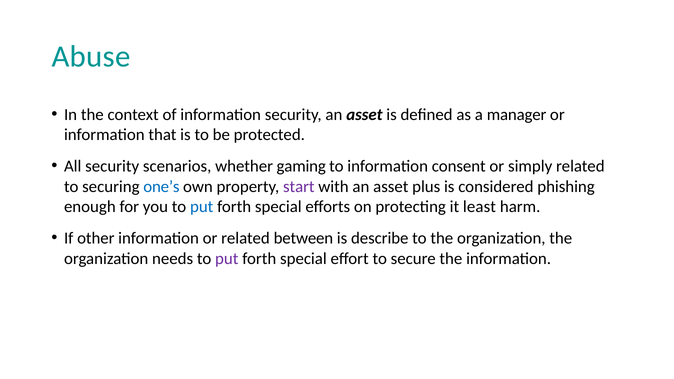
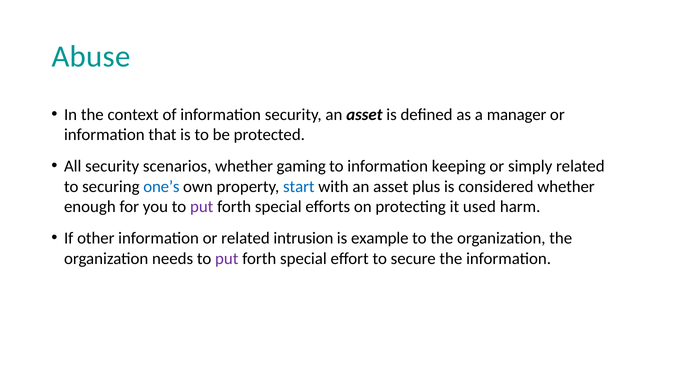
consent: consent -> keeping (459, 166)
start colour: purple -> blue (299, 187)
considered phishing: phishing -> whether (566, 187)
put colour: blue -> purple (202, 207)
least: least -> used (479, 207)
between: between -> intrusion (303, 238)
describe: describe -> example (380, 238)
